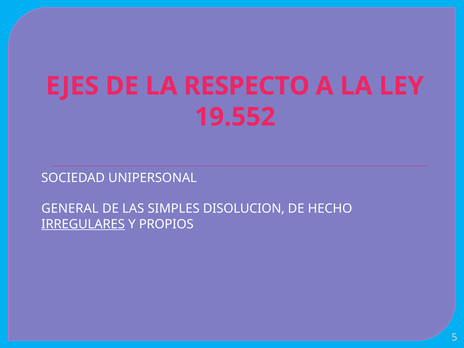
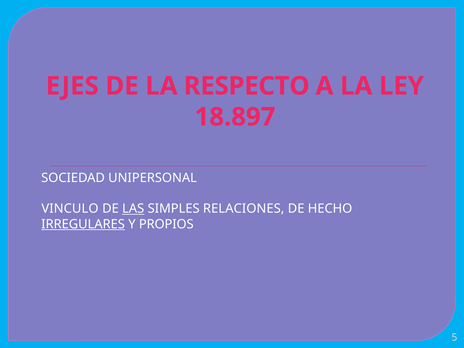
19.552: 19.552 -> 18.897 (235, 117)
GENERAL: GENERAL -> VINCULO (70, 209)
LAS underline: none -> present (133, 209)
DISOLUCION: DISOLUCION -> RELACIONES (244, 209)
